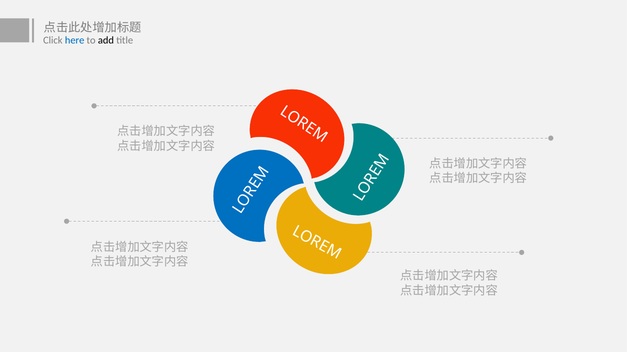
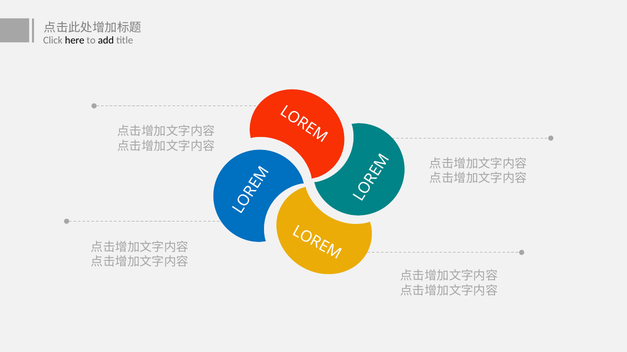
here colour: blue -> black (75, 40)
